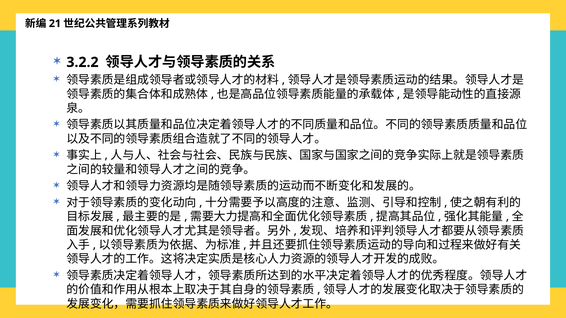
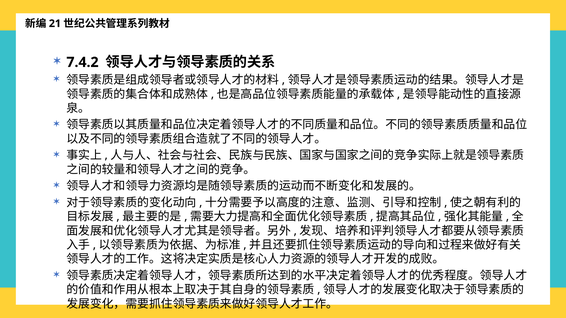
3.2.2: 3.2.2 -> 7.4.2 (82, 62)
